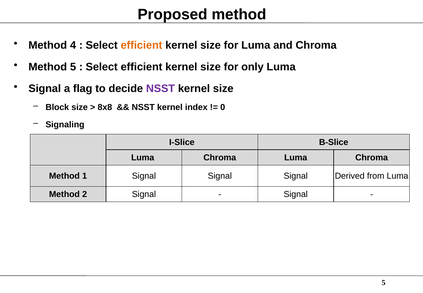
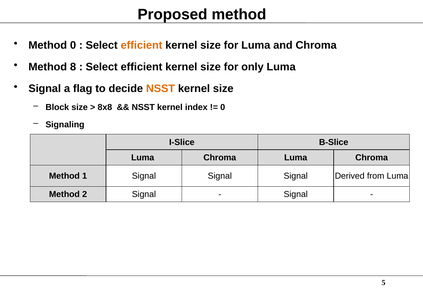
Method 4: 4 -> 0 (73, 45)
Method 5: 5 -> 8 (73, 67)
NSST colour: purple -> orange (160, 89)
